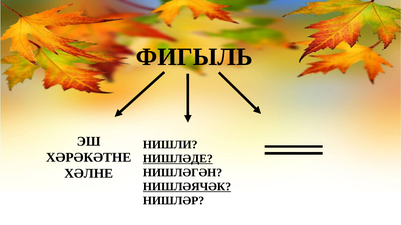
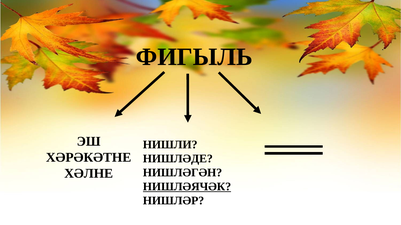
НИШЛӘДЕ underline: present -> none (178, 159)
